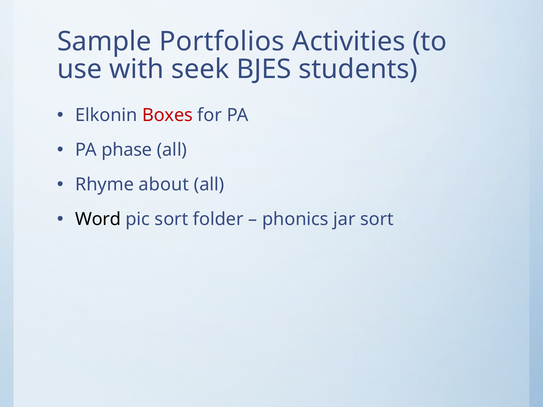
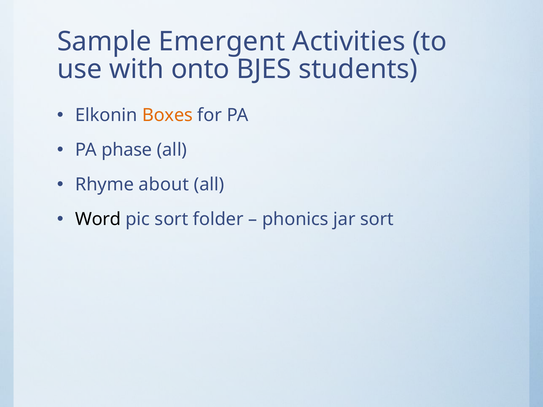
Portfolios: Portfolios -> Emergent (222, 42)
seek: seek -> onto (200, 69)
Boxes colour: red -> orange (167, 115)
